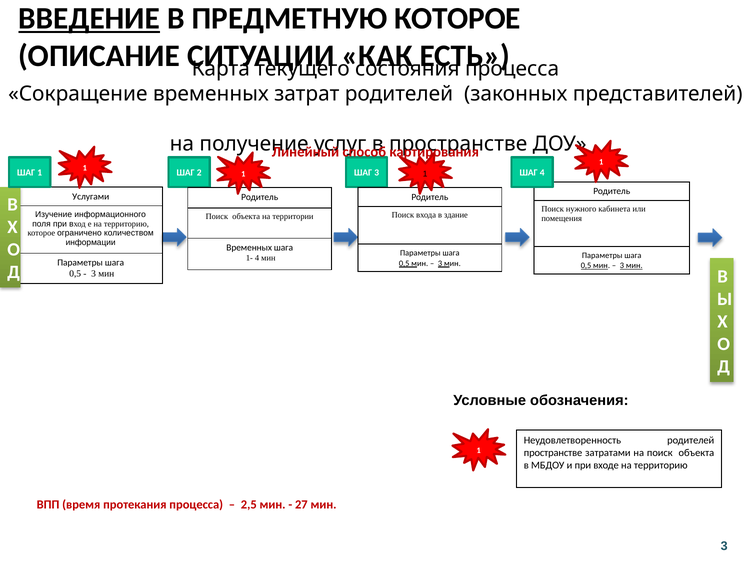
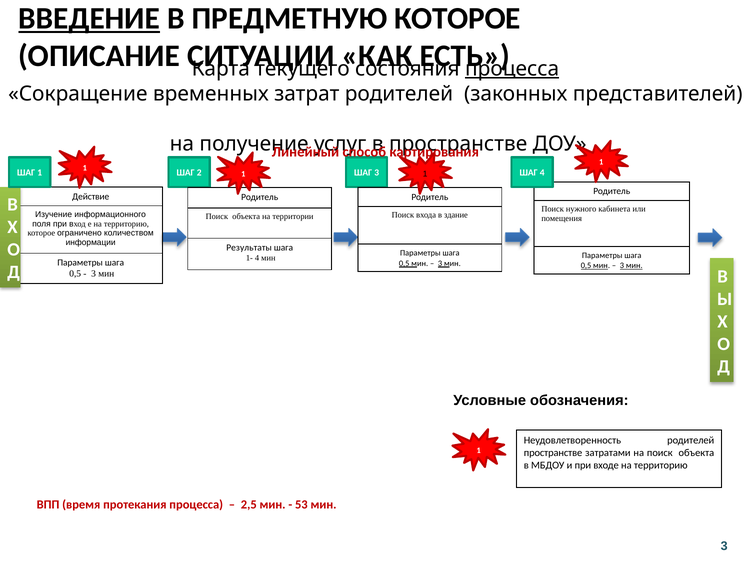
процесса underline: none -> present (512, 69)
Услугами: Услугами -> Действие (91, 197)
Временных: Временных -> Результаты (249, 248)
27: 27 -> 53 (301, 505)
